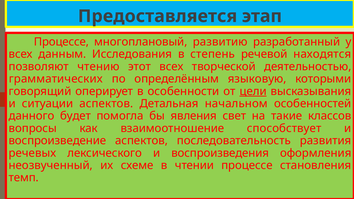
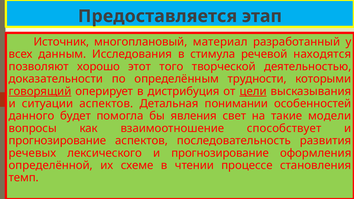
Процессе: Процессе -> Источник (61, 42)
развитию: развитию -> материал (220, 42)
степень: степень -> стимула (213, 54)
чтению: чтению -> хорошо (99, 67)
этот всех: всех -> того (171, 67)
грамматических: грамматических -> доказательности (56, 79)
языковую: языковую -> трудности (257, 79)
говорящий underline: none -> present (40, 91)
особенности: особенности -> дистрибуция (184, 91)
начальном: начальном -> понимании (236, 104)
классов: классов -> модели (330, 116)
воспроизведение: воспроизведение -> прогнозирование (57, 141)
лексического и воспроизведения: воспроизведения -> прогнозирование (220, 153)
неозвученный: неозвученный -> определённой (51, 165)
